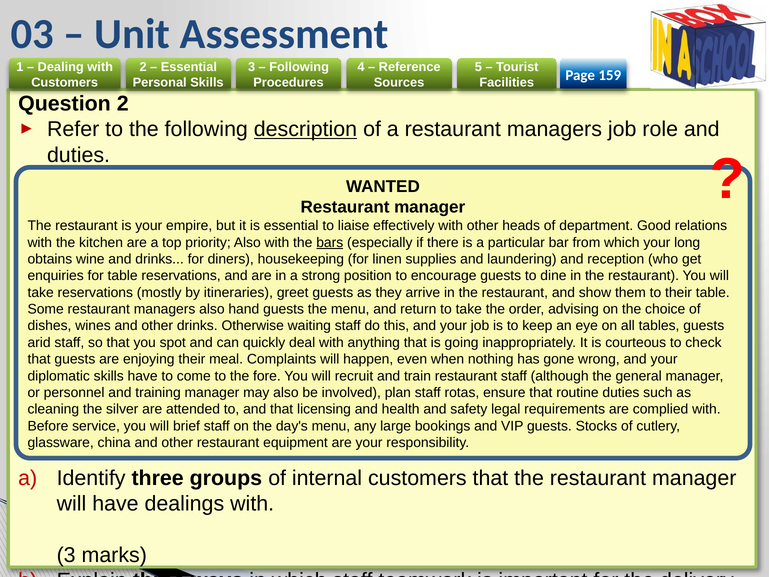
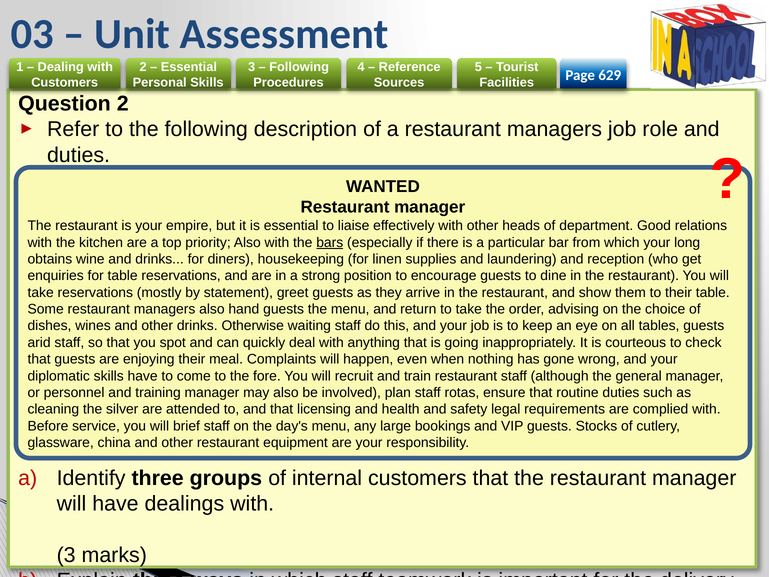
159: 159 -> 629 (610, 75)
description underline: present -> none (305, 129)
itineraries: itineraries -> statement (238, 292)
